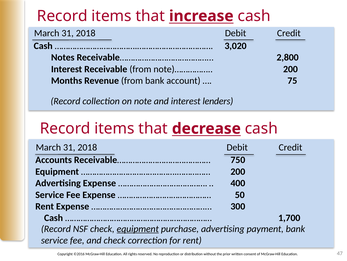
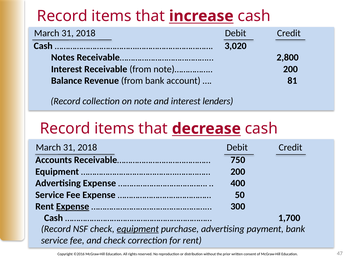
Months: Months -> Balance (67, 81)
75: 75 -> 81 (292, 81)
Expense underline: none -> present (73, 206)
